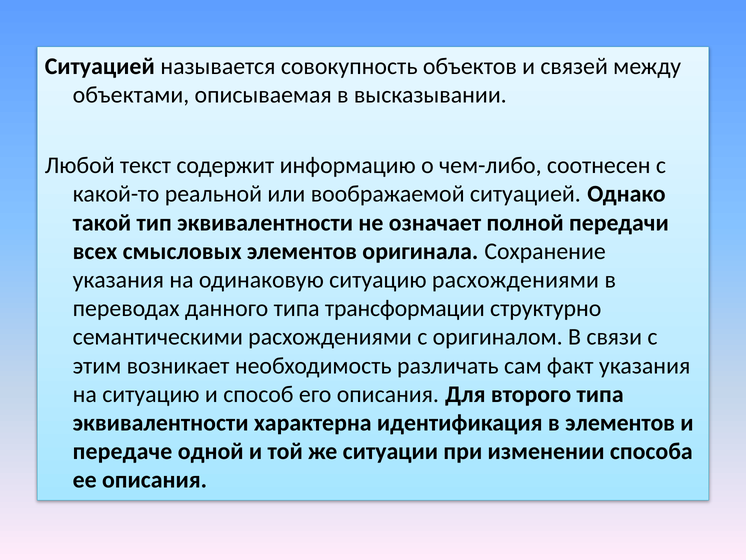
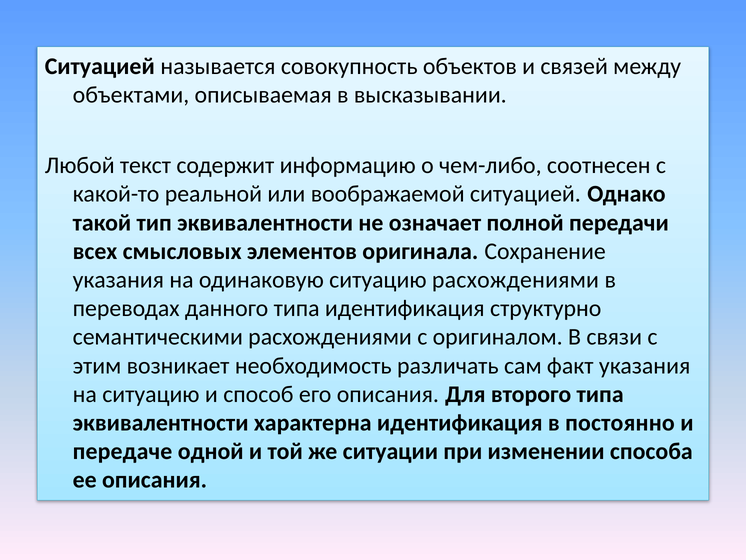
типа трансформации: трансформации -> идентификация (405, 308)
в элементов: элементов -> постоянно (620, 422)
